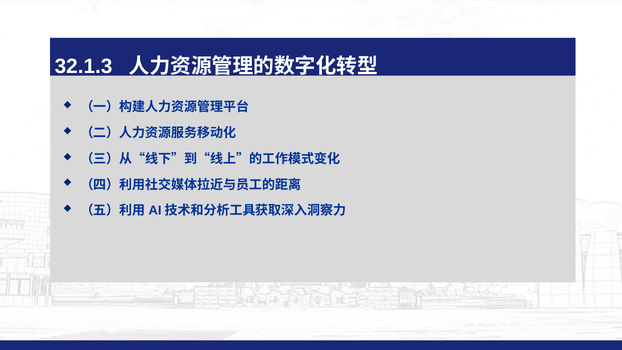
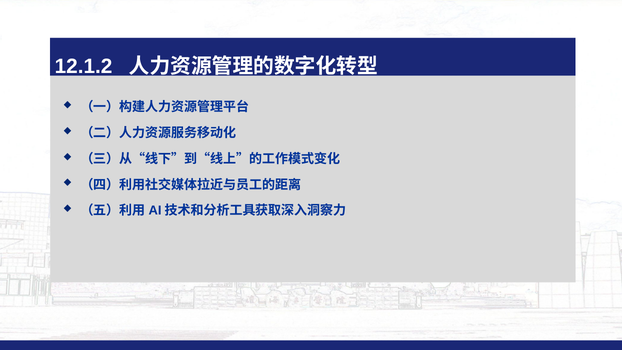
32.1.3: 32.1.3 -> 12.1.2 (84, 66)
